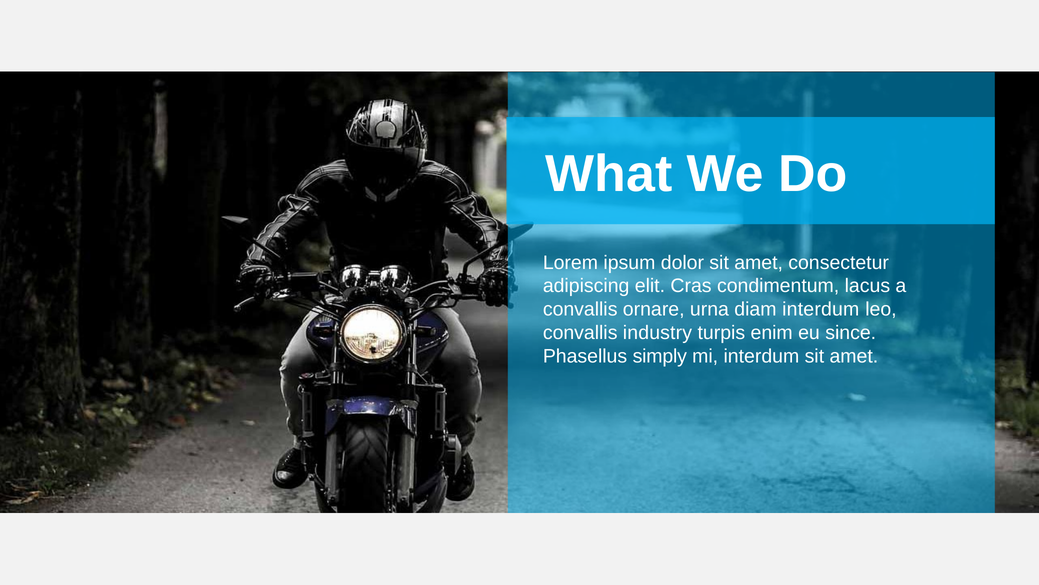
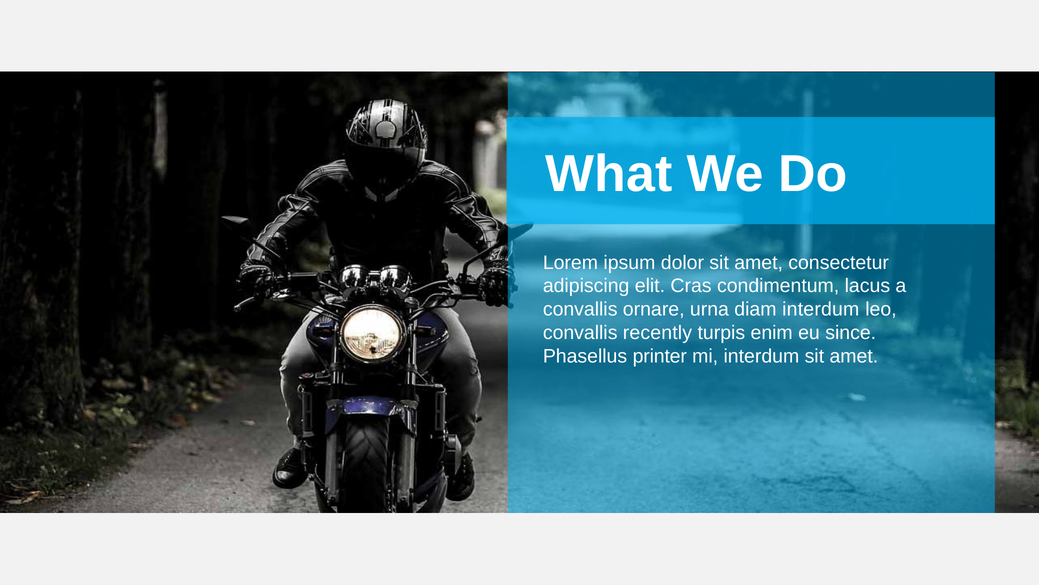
industry: industry -> recently (657, 333)
simply: simply -> printer (660, 356)
